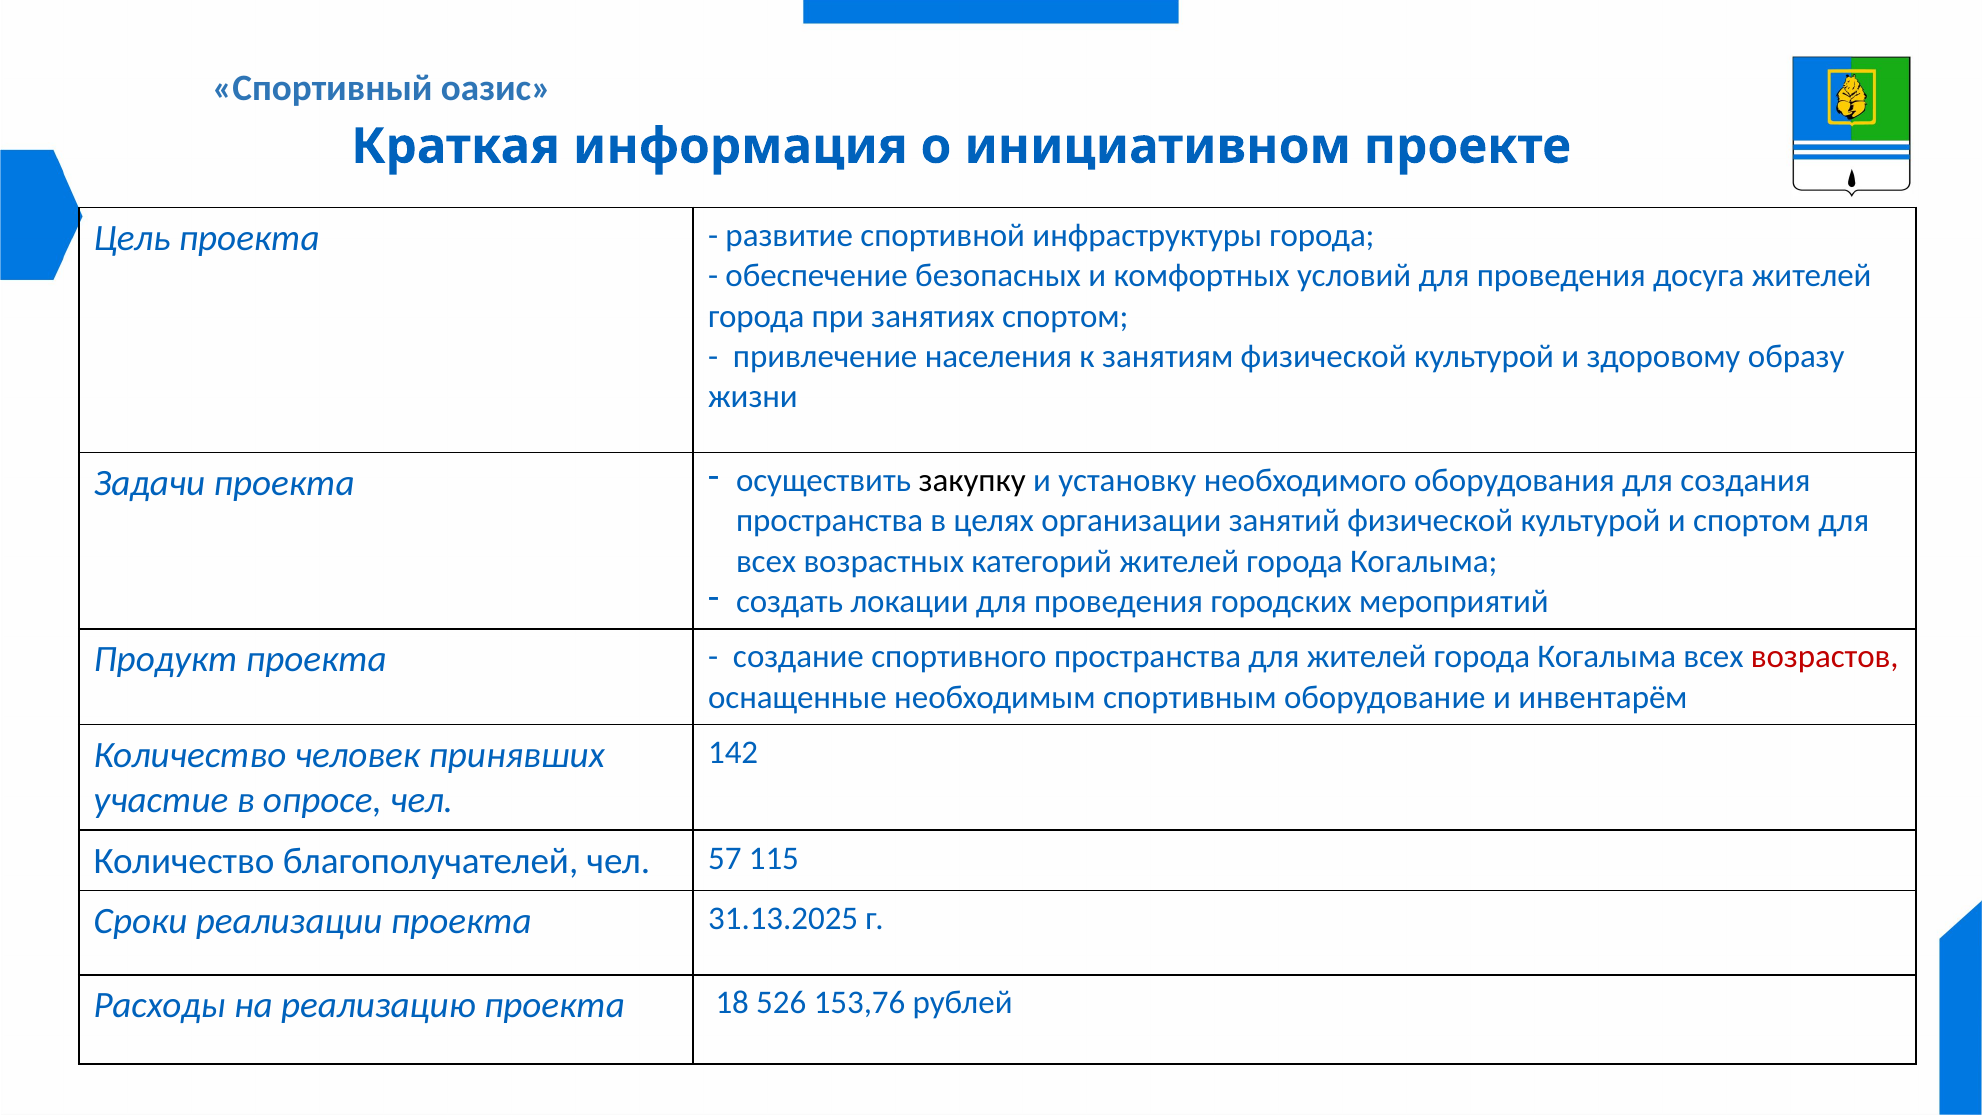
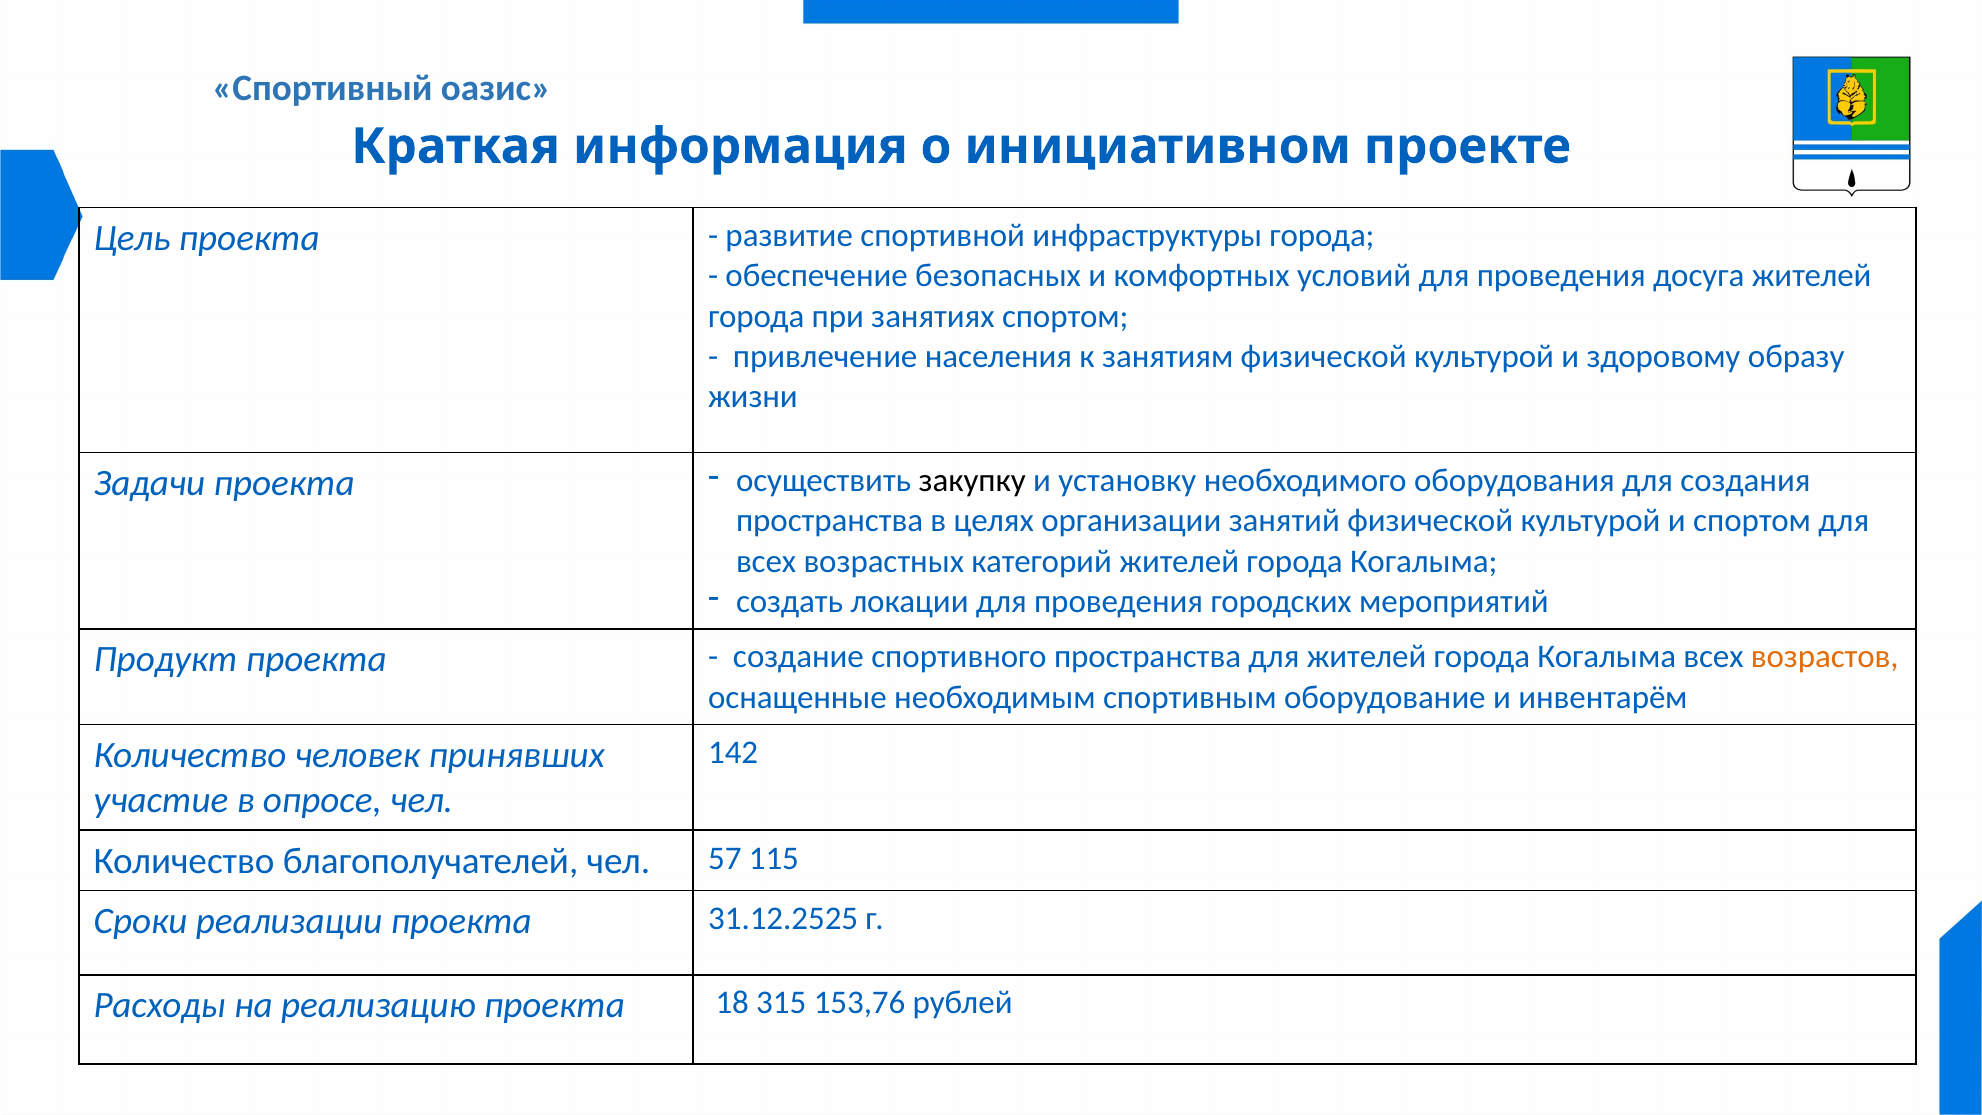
возрастов colour: red -> orange (1825, 657)
31.13.2025: 31.13.2025 -> 31.12.2525 (783, 918)
526: 526 -> 315 (781, 1003)
